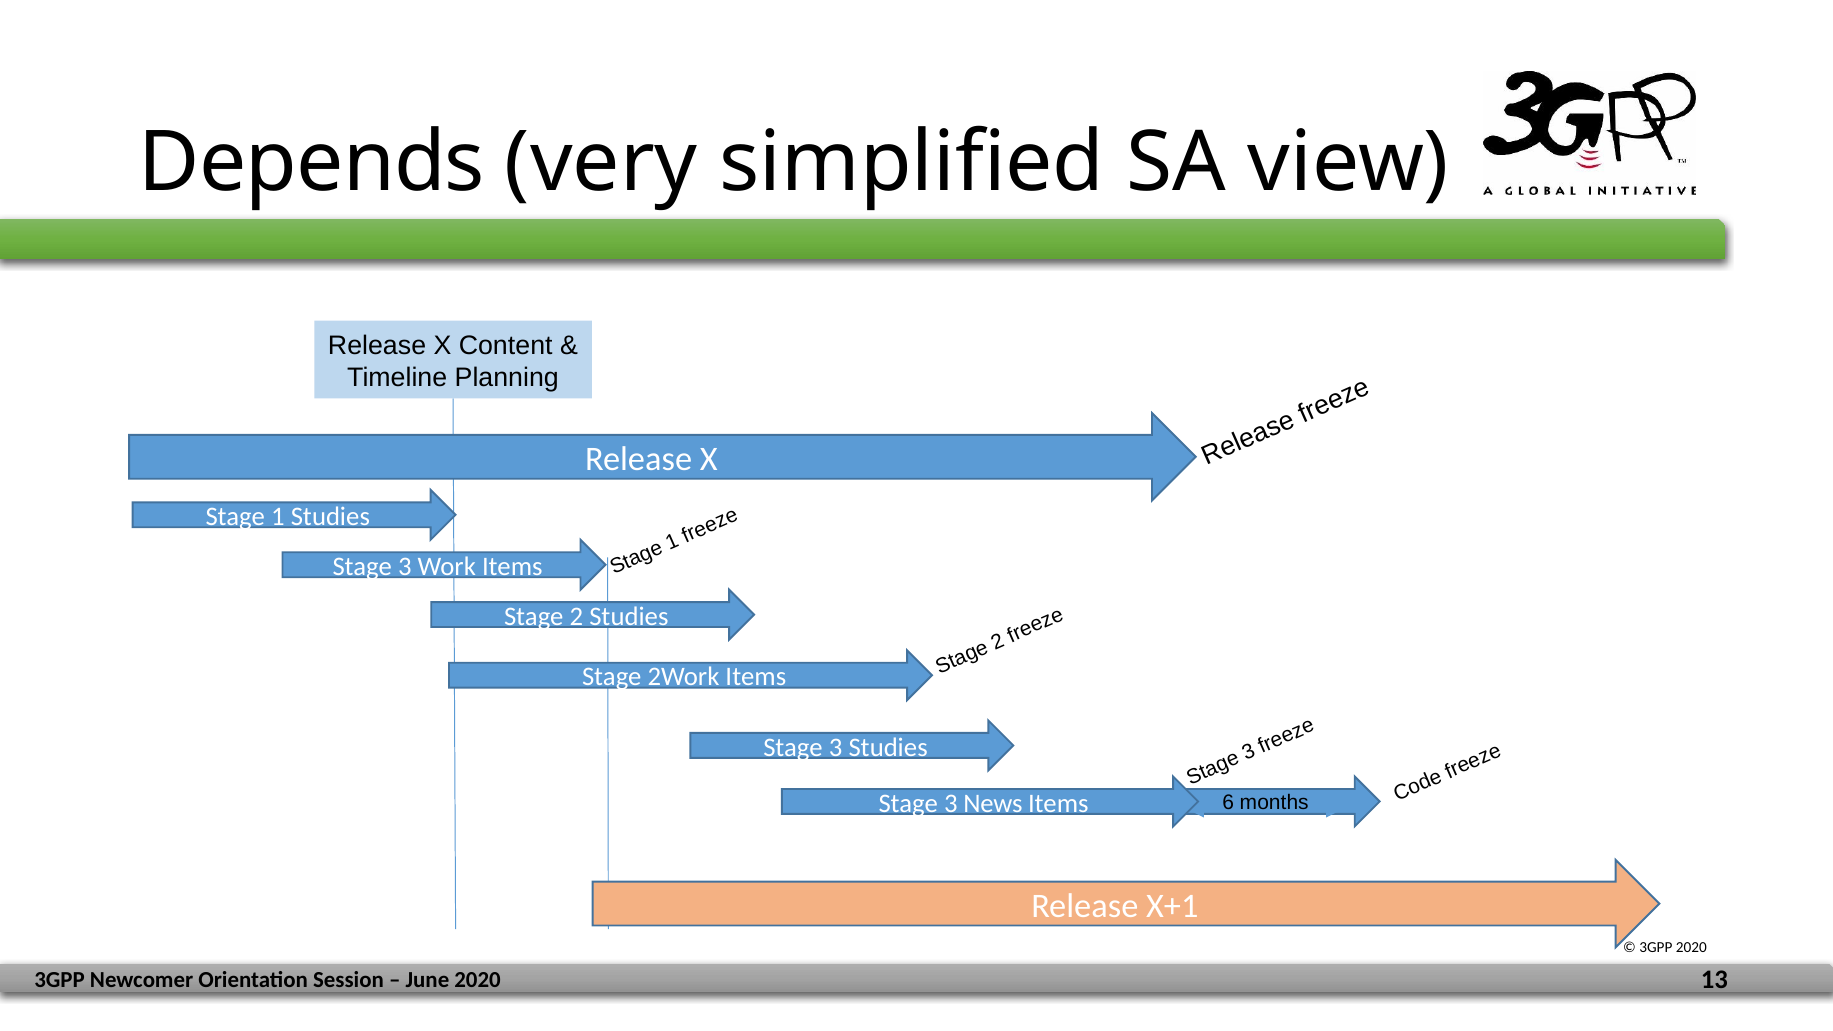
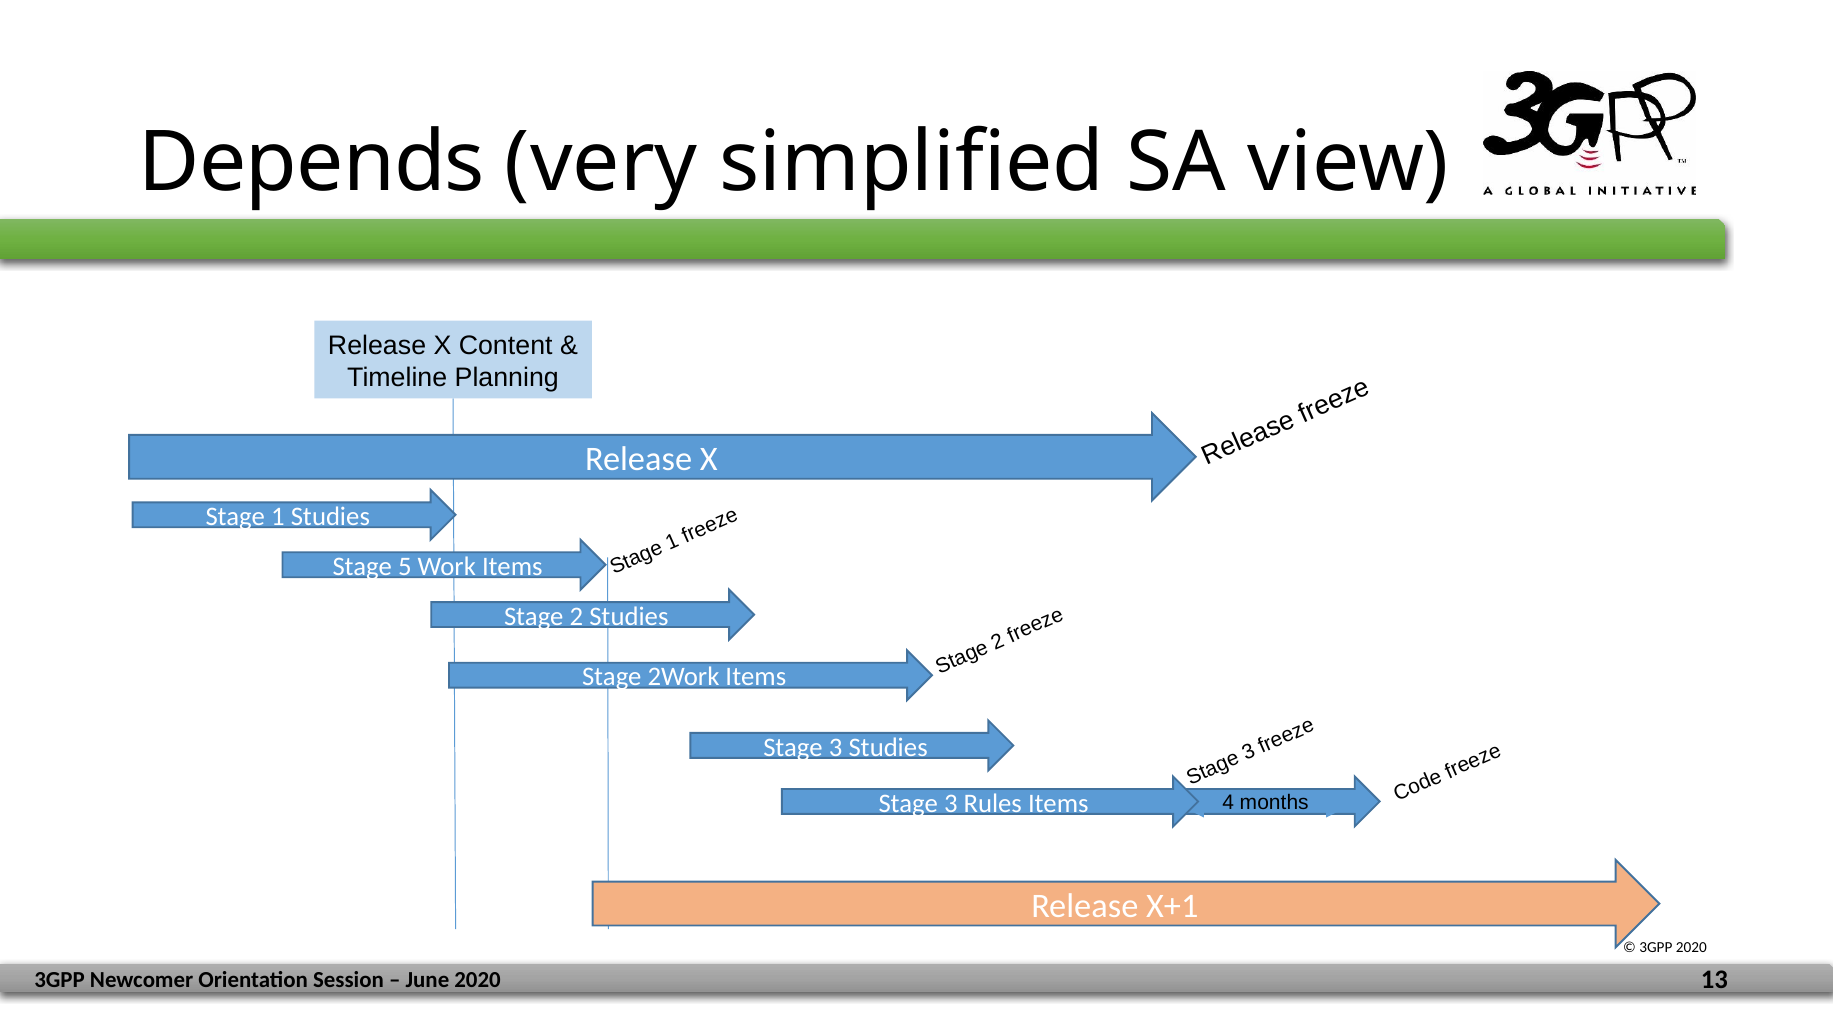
3: 3 -> 5 (405, 567)
News: News -> Rules (993, 803)
6: 6 -> 4 (1228, 802)
